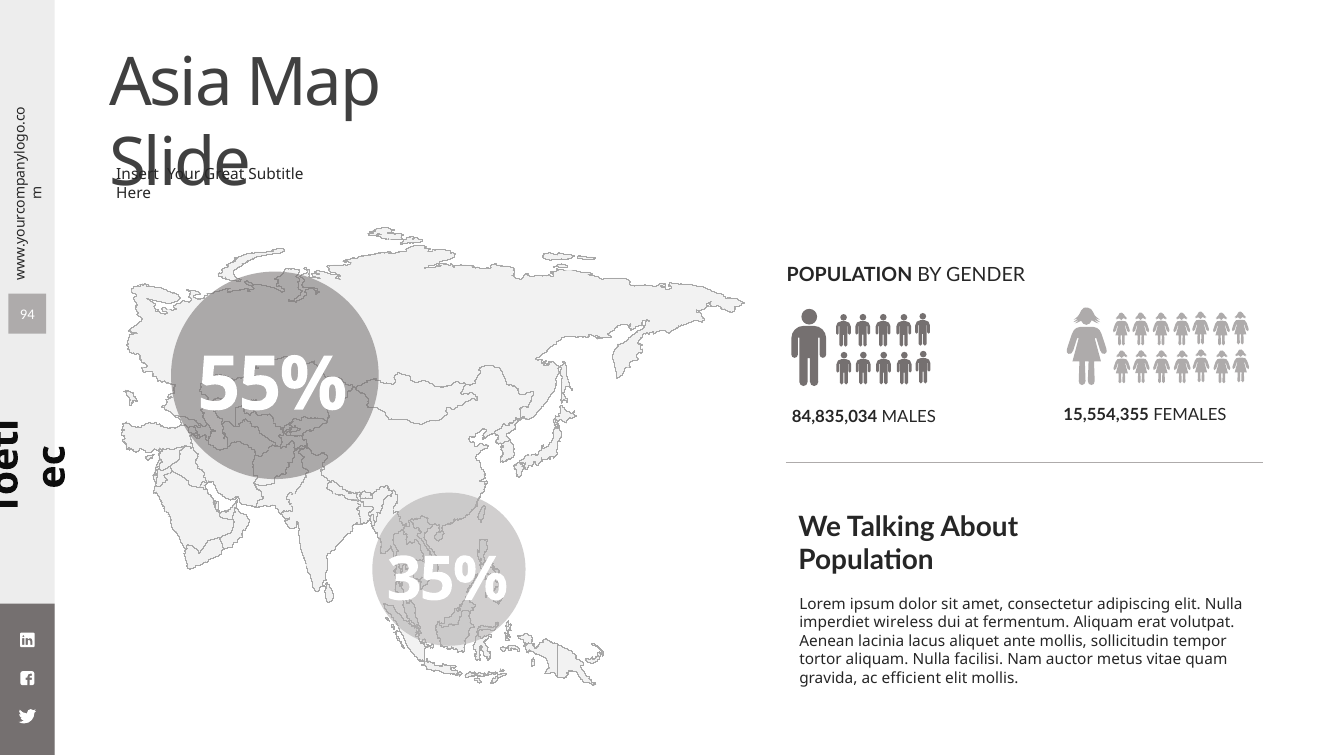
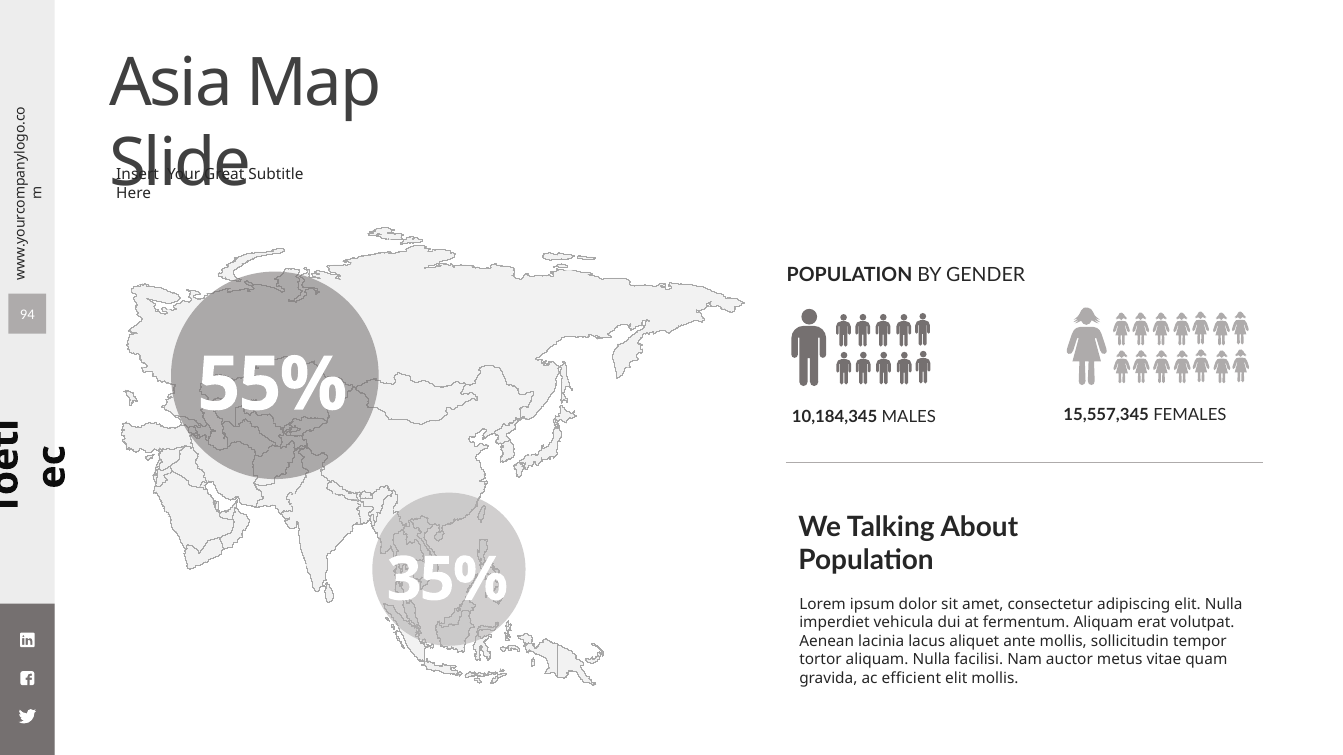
84,835,034: 84,835,034 -> 10,184,345 (835, 417)
15,554,355: 15,554,355 -> 15,557,345 (1106, 415)
wireless: wireless -> vehicula (904, 623)
